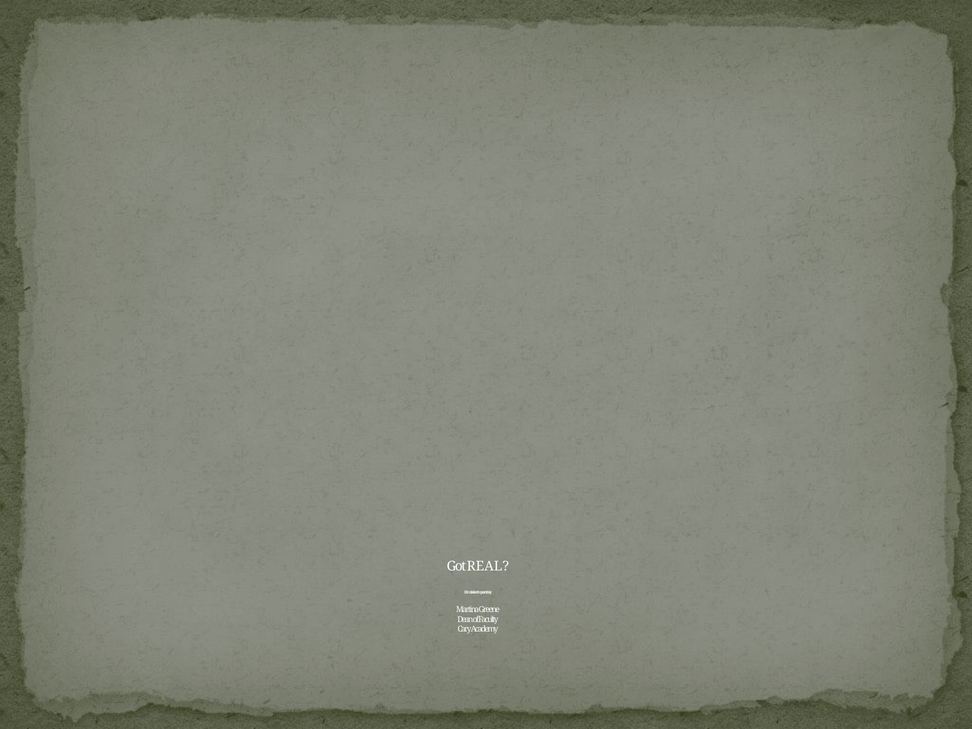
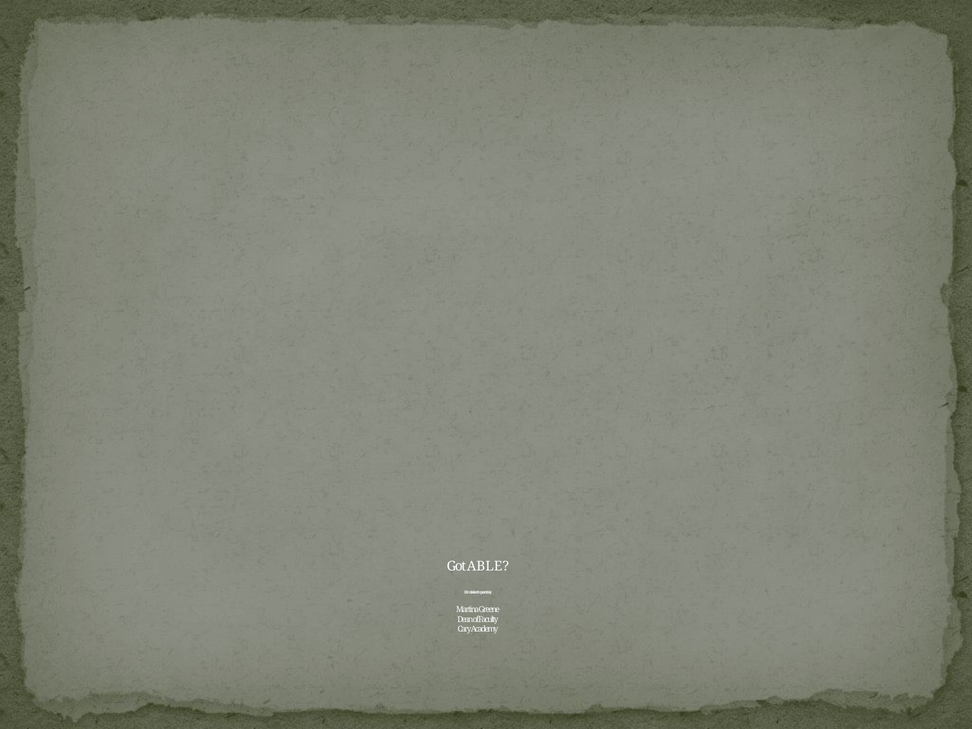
REAL: REAL -> ABLE (488, 566)
